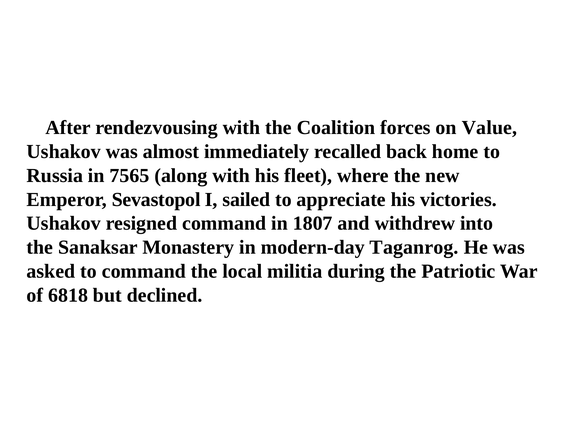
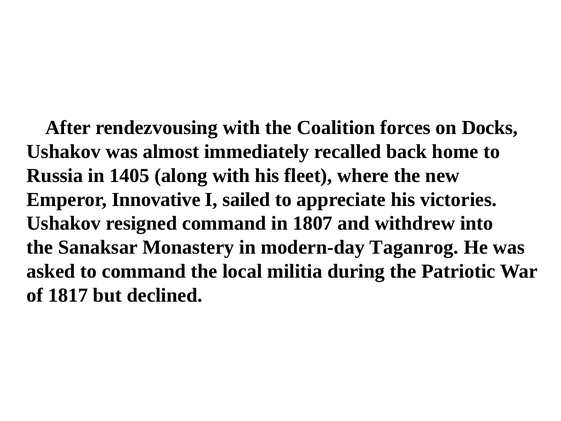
Value: Value -> Docks (490, 128)
7565: 7565 -> 1405 (129, 175)
Sevastopol: Sevastopol -> Innovative (156, 199)
6818: 6818 -> 1817 (68, 295)
